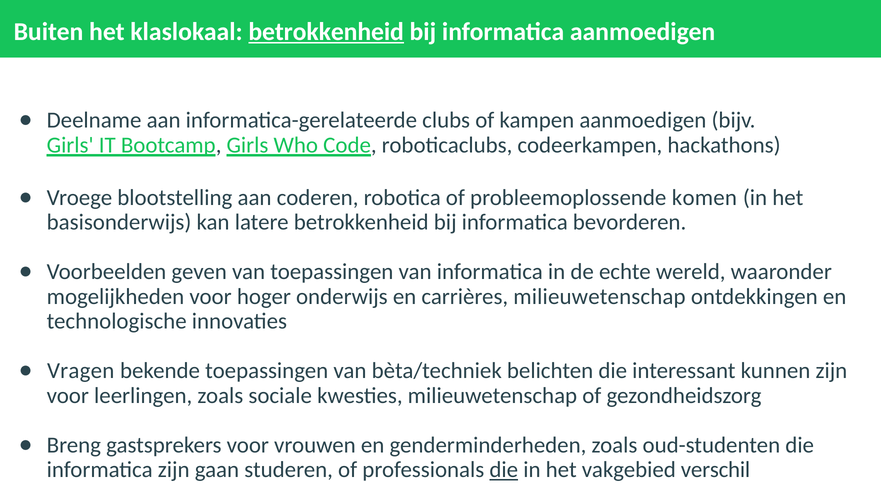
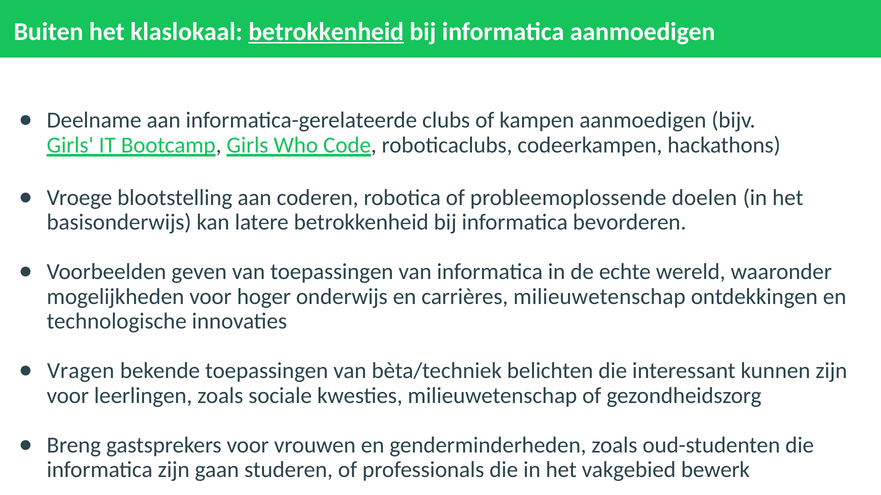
komen: komen -> doelen (704, 198)
die underline: present -> none (504, 470)
verschil: verschil -> bewerk (715, 470)
